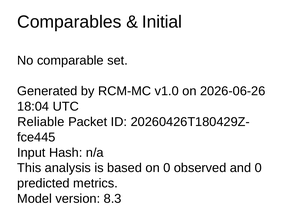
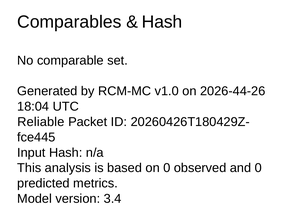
Initial: Initial -> Hash (162, 22)
2026-06-26: 2026-06-26 -> 2026-44-26 (233, 91)
8.3: 8.3 -> 3.4 (113, 198)
